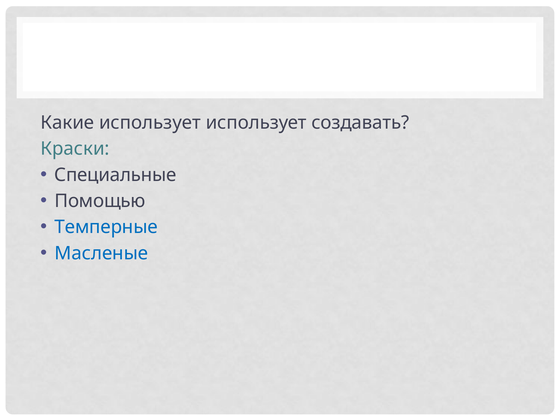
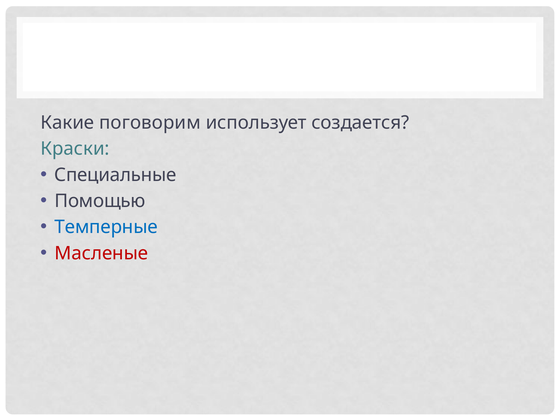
Какие использует: использует -> поговорим (150, 123)
создавать: создавать -> создается (360, 123)
Масленые colour: blue -> red (101, 253)
